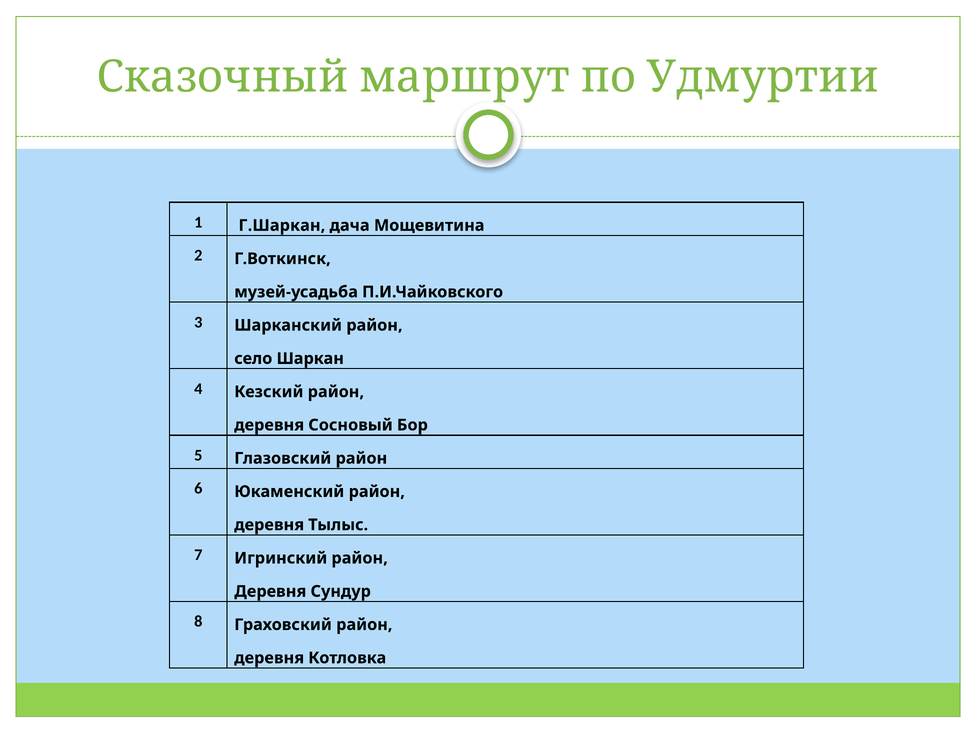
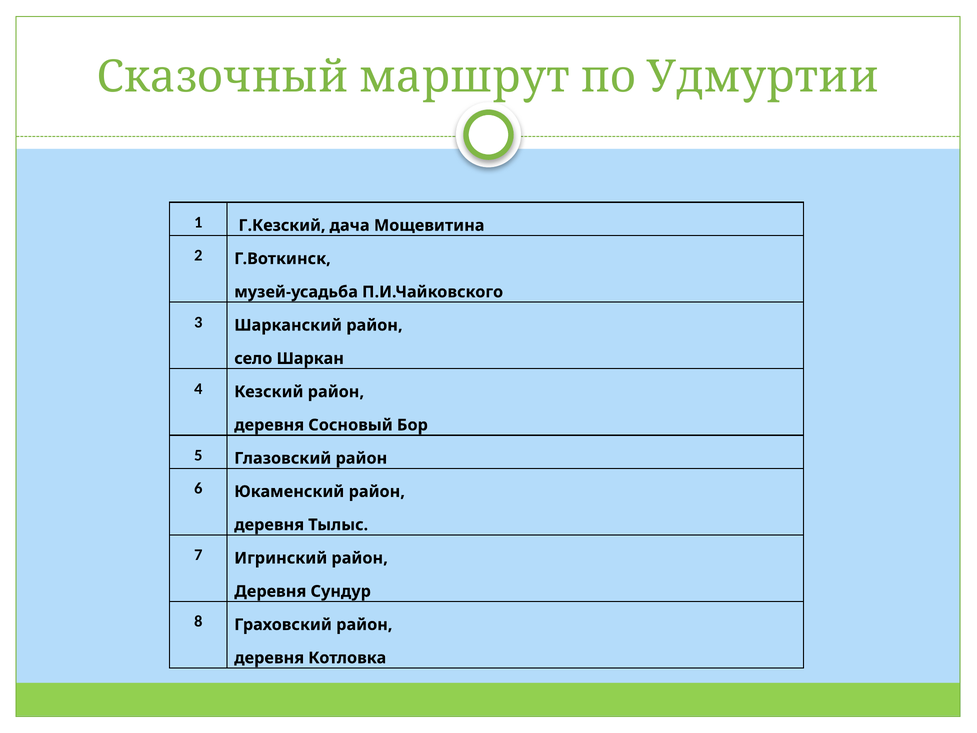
Г.Шаркан: Г.Шаркан -> Г.Кезский (282, 225)
